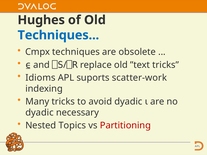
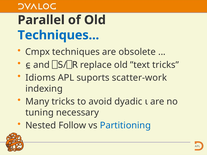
Hughes: Hughes -> Parallel (41, 20)
dyadic: dyadic -> tuning (40, 113)
Topics: Topics -> Follow (72, 126)
Partitioning colour: red -> blue (125, 126)
